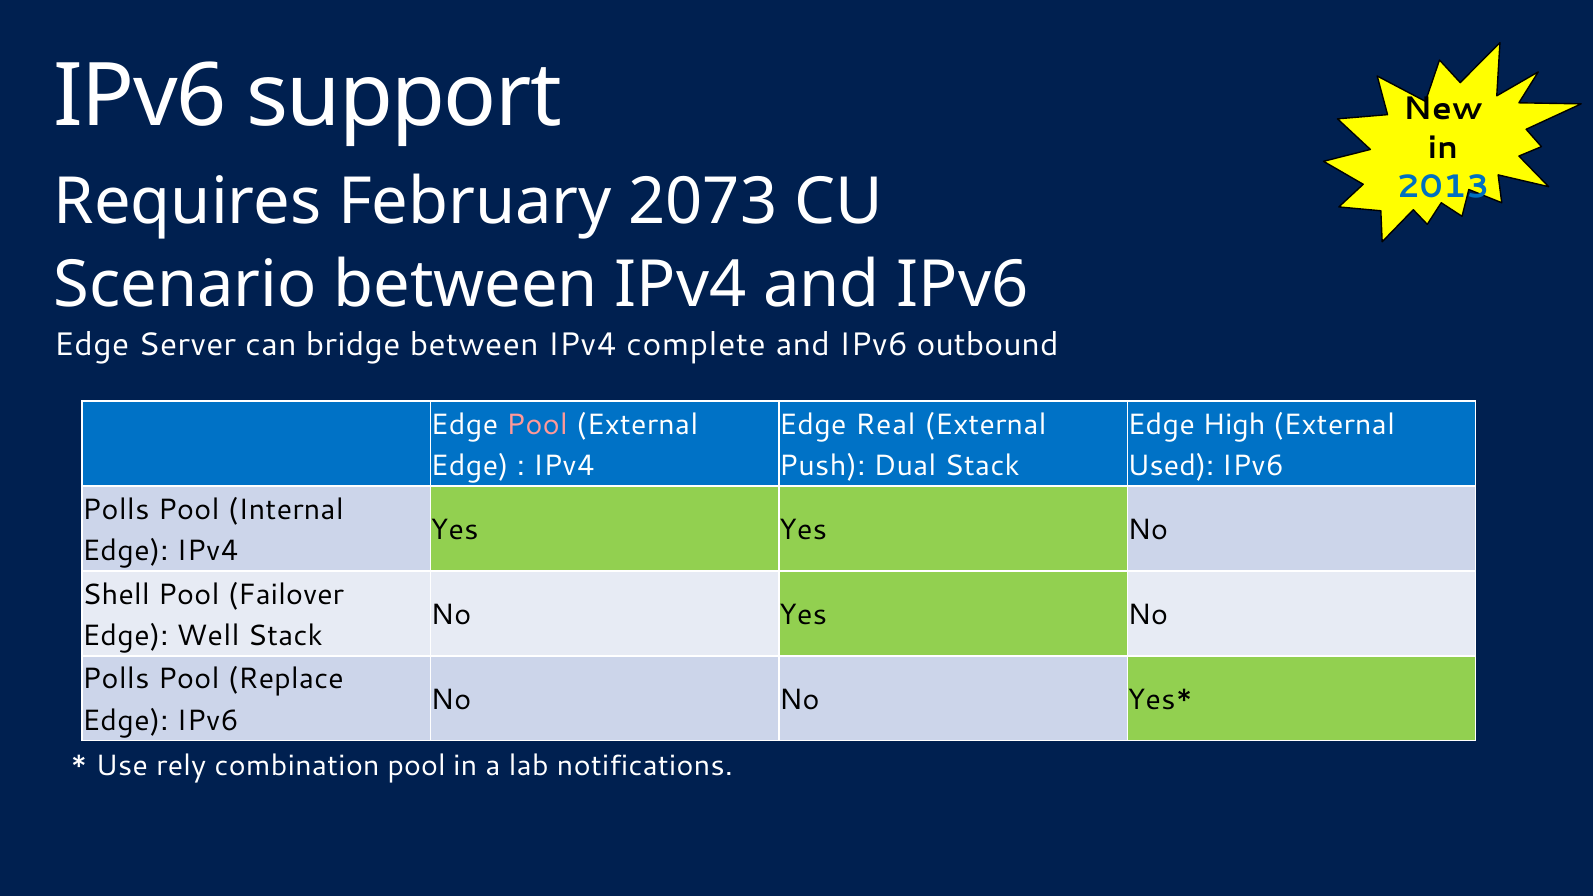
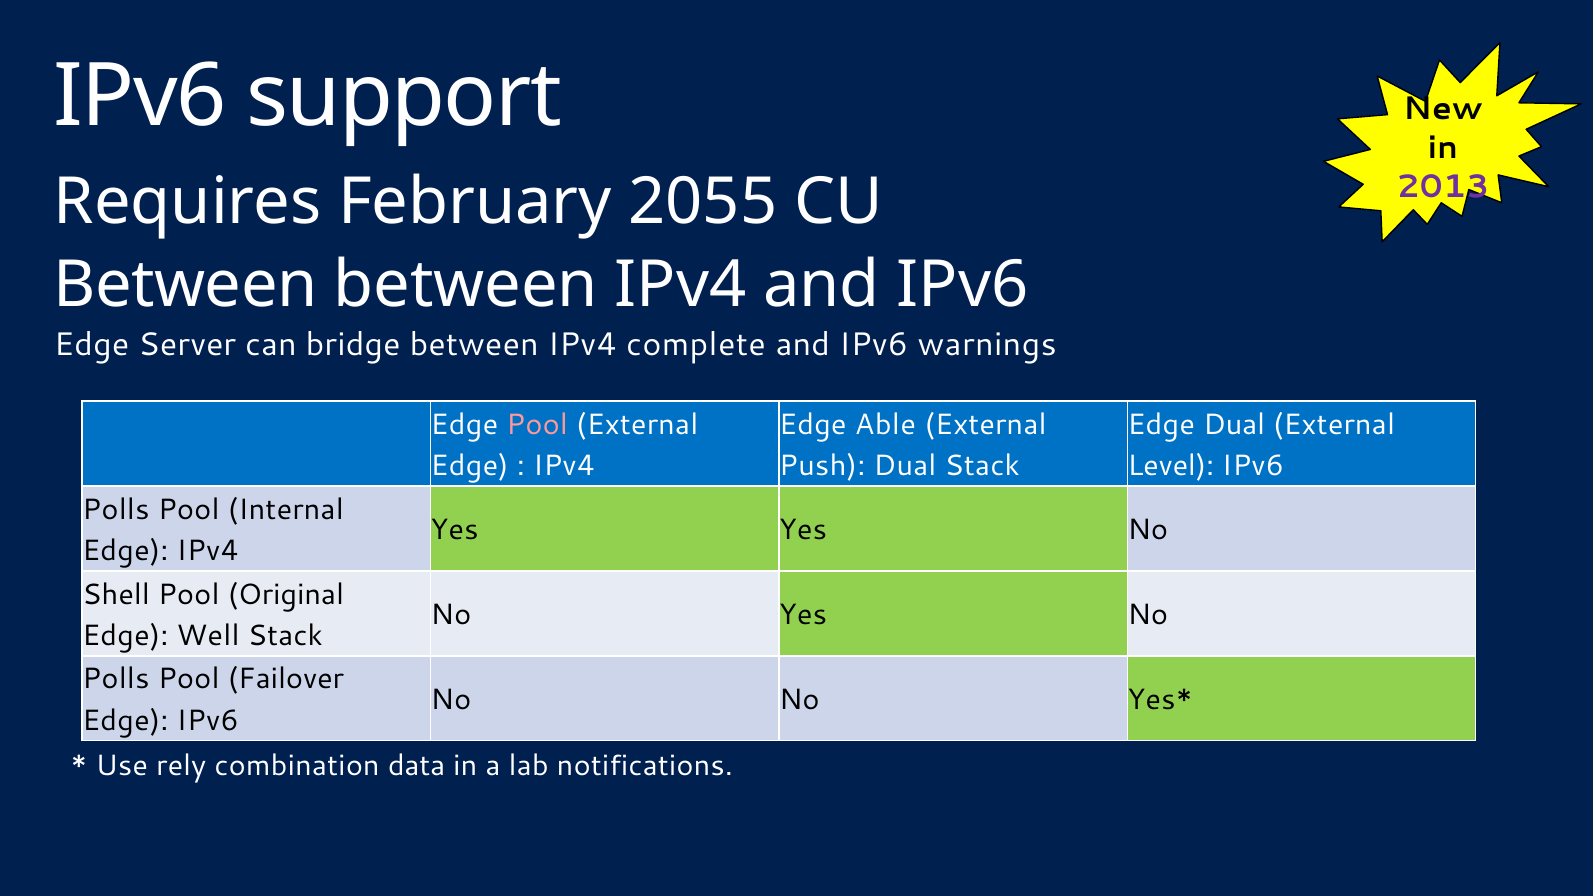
2013 colour: blue -> purple (1443, 187)
2073: 2073 -> 2055 (703, 202)
Scenario: Scenario -> Between (186, 285)
outbound: outbound -> warnings (987, 345)
Real: Real -> Able (885, 425)
Edge High: High -> Dual (1234, 425)
Used: Used -> Level (1171, 466)
Failover: Failover -> Original (286, 594)
Replace: Replace -> Failover (286, 679)
combination pool: pool -> data (417, 766)
